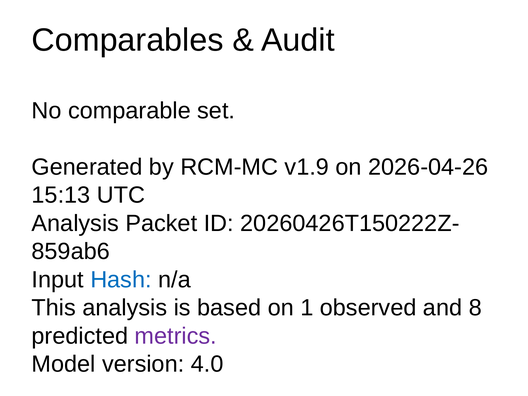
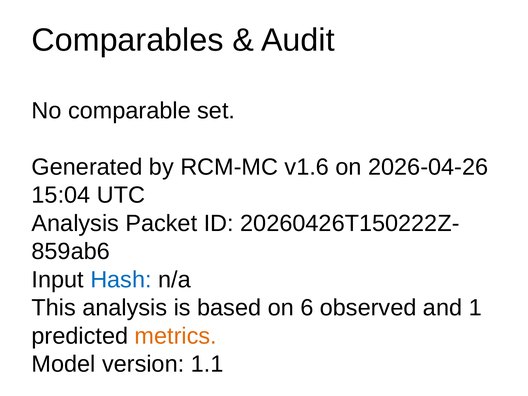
v1.9: v1.9 -> v1.6 (307, 167)
15:13: 15:13 -> 15:04 (61, 195)
1: 1 -> 6 (307, 308)
8: 8 -> 1 (475, 308)
metrics colour: purple -> orange (176, 336)
4.0: 4.0 -> 1.1 (207, 364)
